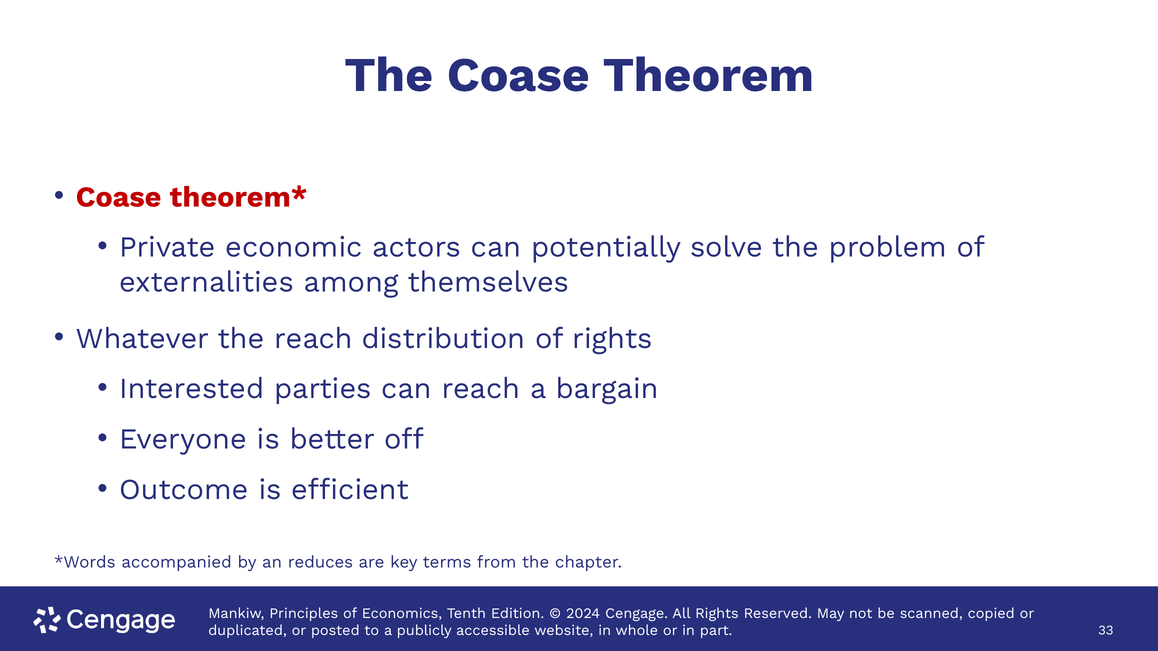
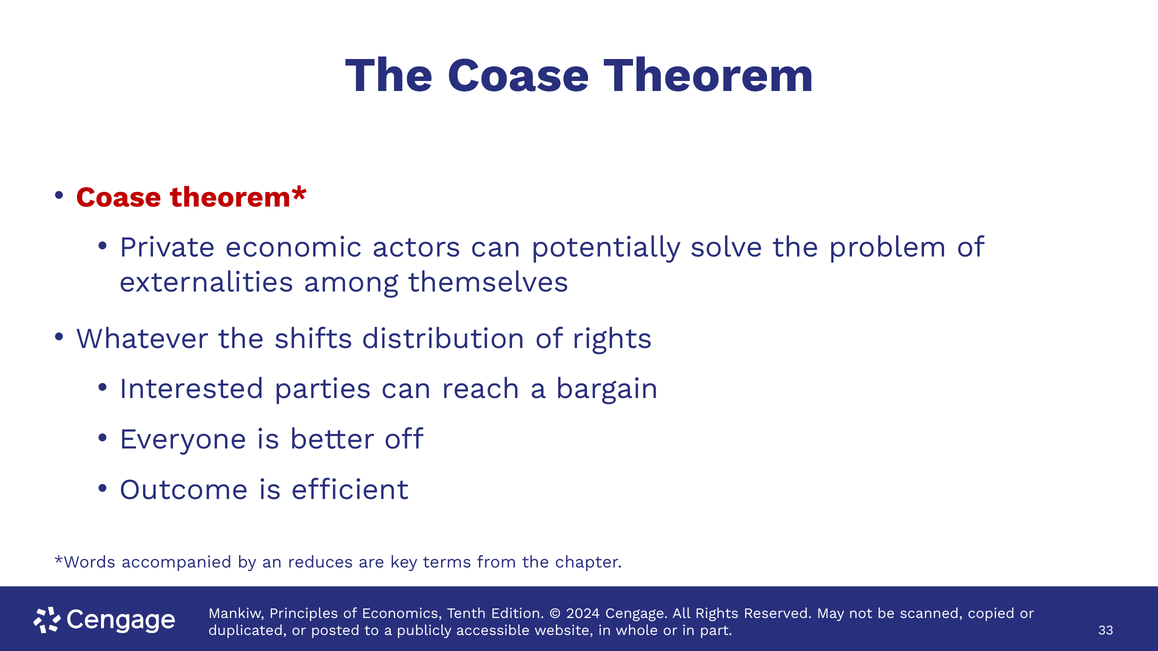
the reach: reach -> shifts (314, 339)
